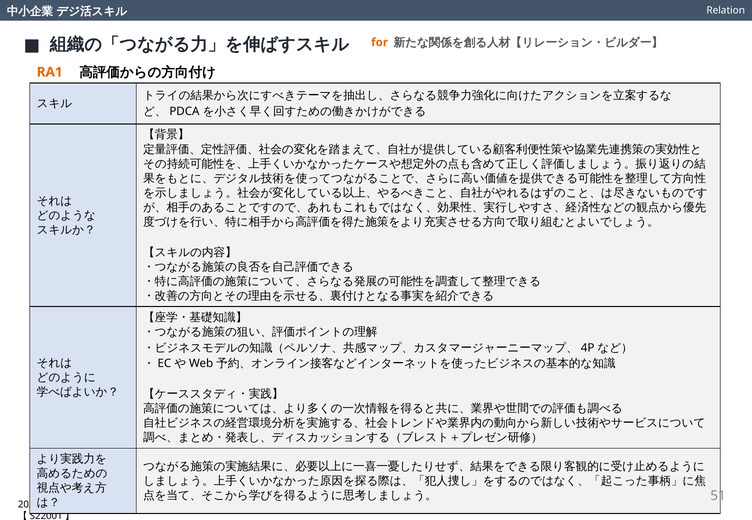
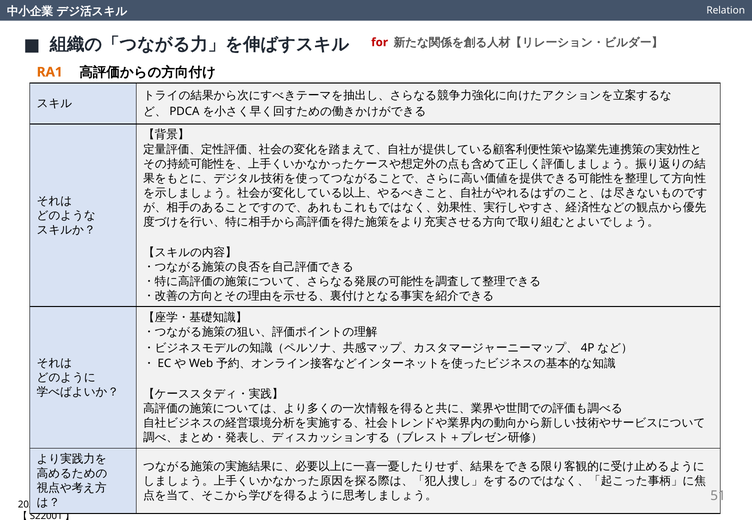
for colour: orange -> red (380, 42)
